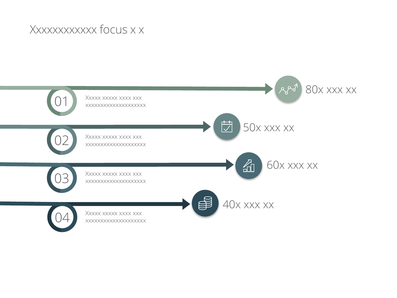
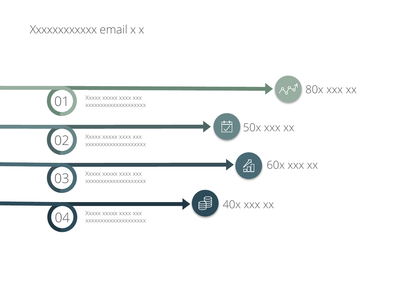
focus: focus -> email (114, 30)
